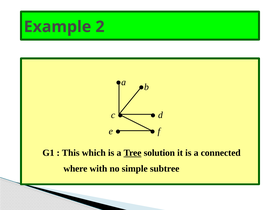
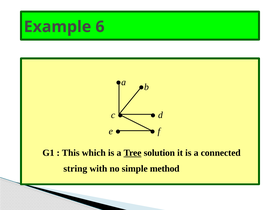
2: 2 -> 6 (100, 27)
where: where -> string (75, 169)
subtree: subtree -> method (165, 169)
